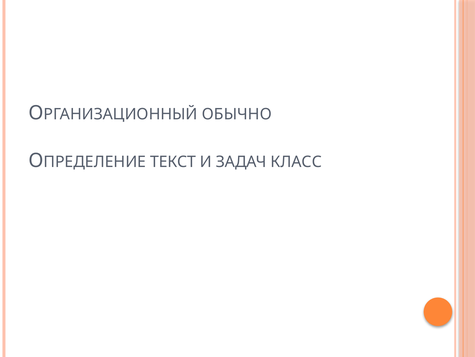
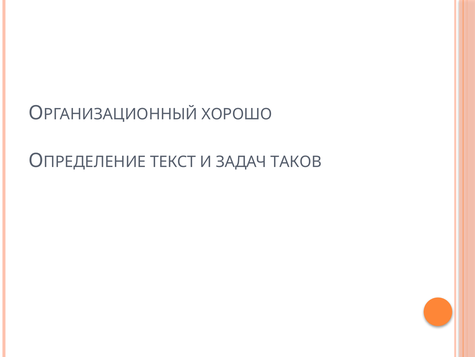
ОБЫЧНО: ОБЫЧНО -> ХОРОШО (237, 114)
КЛАСС: КЛАСС -> ТАКОВ (296, 162)
